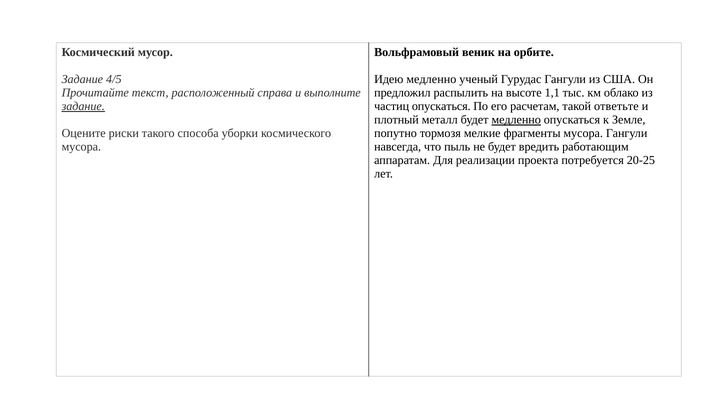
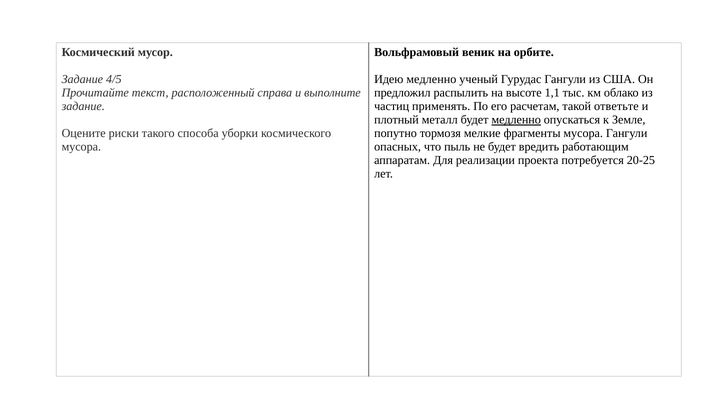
задание underline: present -> none (83, 106)
частиц опускаться: опускаться -> применять (441, 106)
навсегда: навсегда -> опасных (398, 147)
